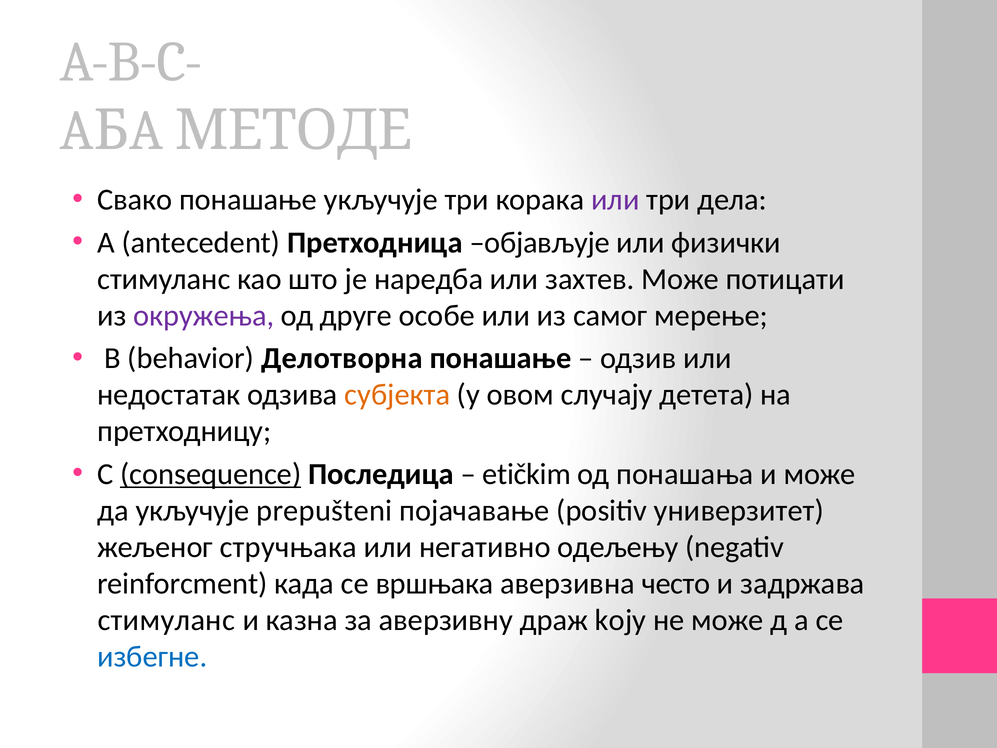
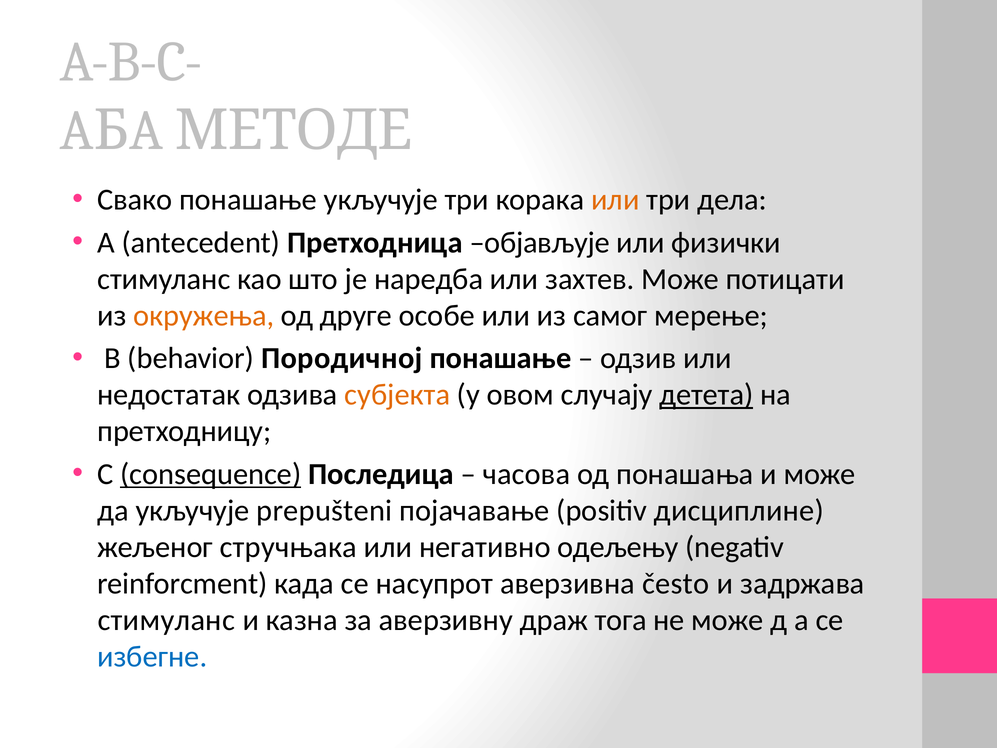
или colour: purple -> orange (615, 200)
окружења colour: purple -> orange (204, 316)
Делотворна: Делотворна -> Породичној (342, 358)
детета underline: none -> present (706, 395)
etičkim: etičkim -> часова (526, 474)
универзитет: универзитет -> дисциплине (739, 510)
вршњака: вршњака -> насупрот (434, 584)
често: често -> često (676, 584)
kоју: kоју -> тога (621, 620)
